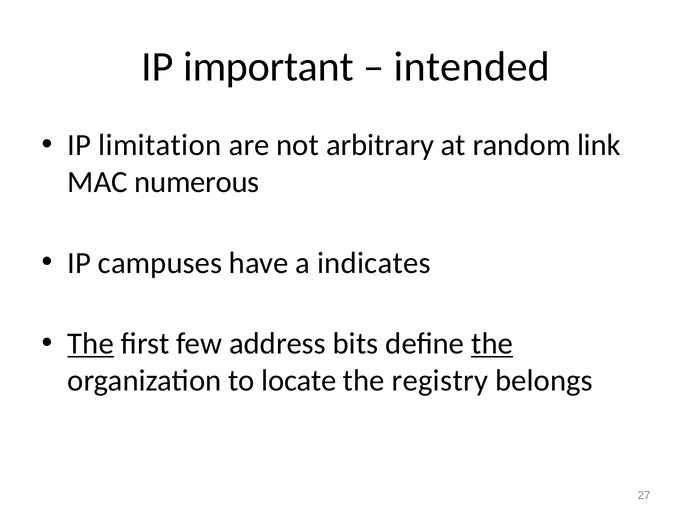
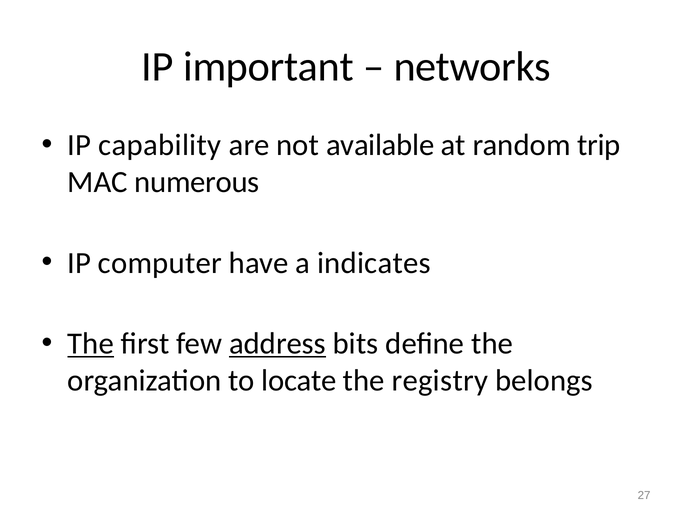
intended: intended -> networks (472, 67)
limitation: limitation -> capability (160, 145)
arbitrary: arbitrary -> available (380, 145)
link: link -> trip (599, 145)
campuses: campuses -> computer (160, 263)
address underline: none -> present (278, 344)
the underline: present -> none (492, 344)
